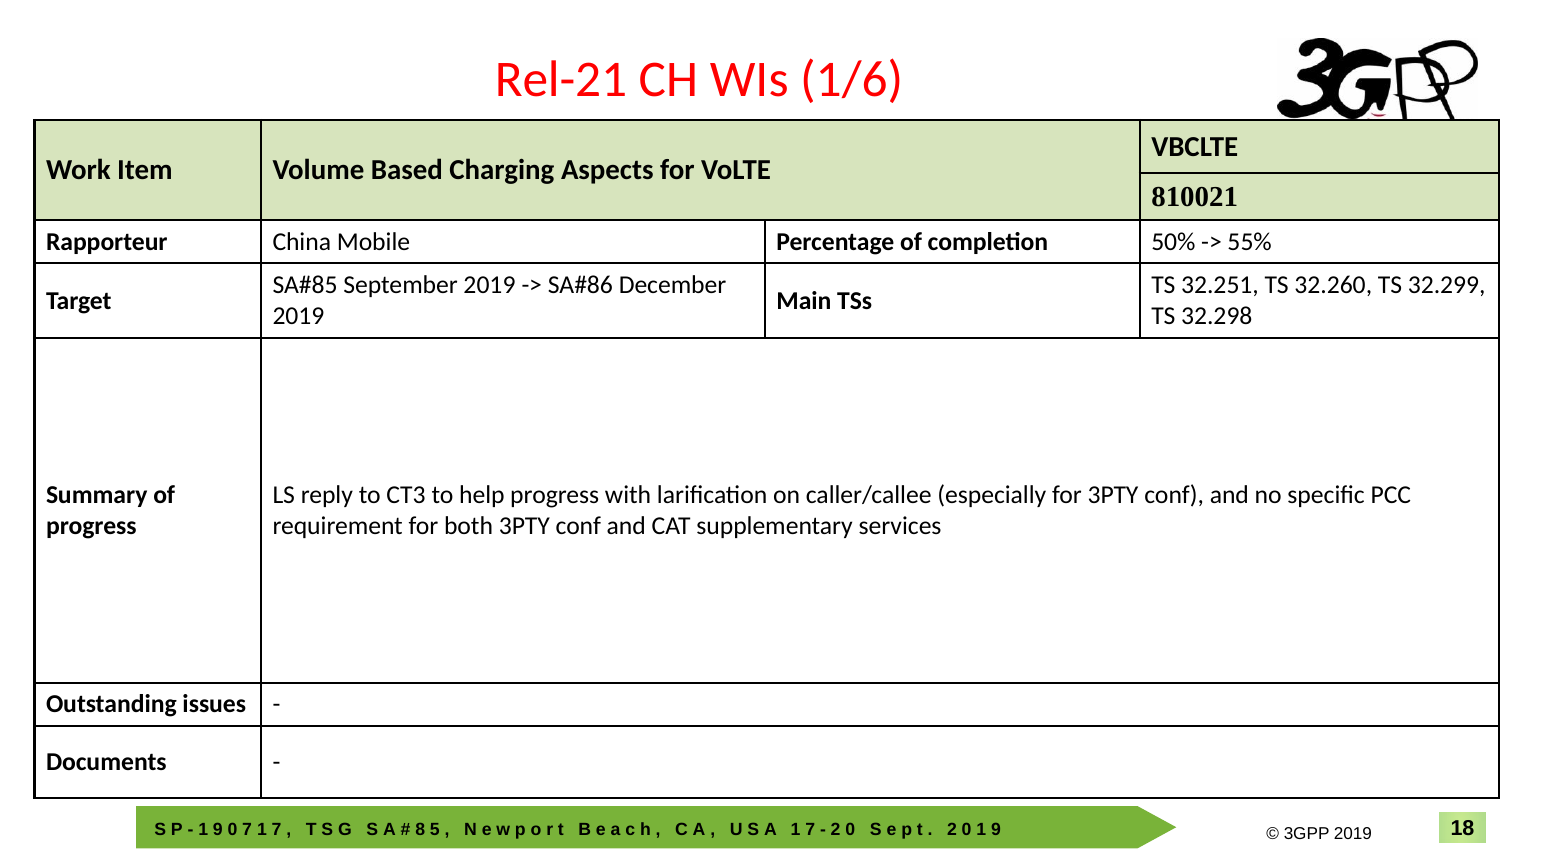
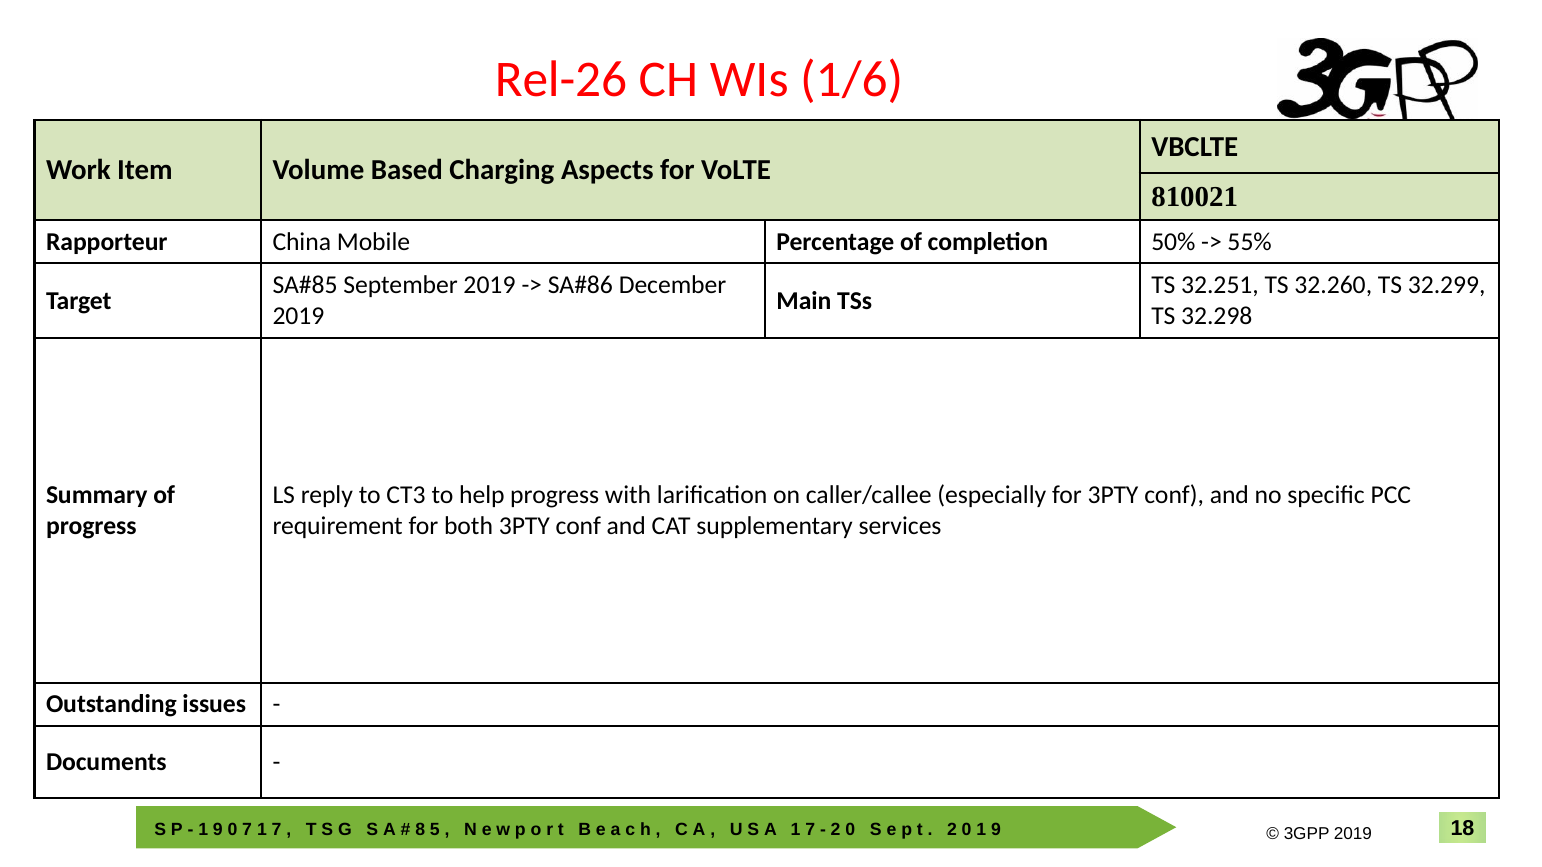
Rel-21: Rel-21 -> Rel-26 (561, 80)
